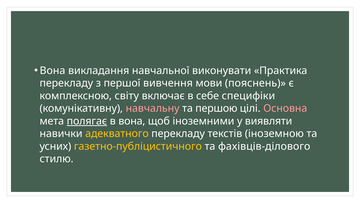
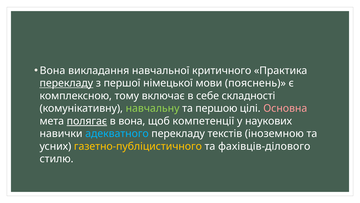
виконувати: виконувати -> критичного (222, 70)
перекладу underline: none -> present (66, 83)
вивчення: вивчення -> німецької (168, 83)
світу: світу -> тому (127, 96)
специфіки: специфіки -> складності (248, 96)
навчальну colour: pink -> light green (153, 108)
іноземними: іноземними -> компетенції (203, 121)
виявляти: виявляти -> наукових (269, 121)
адекватного colour: yellow -> light blue (117, 133)
